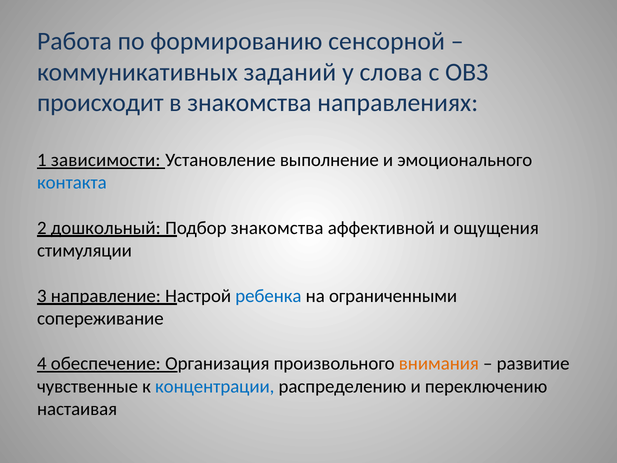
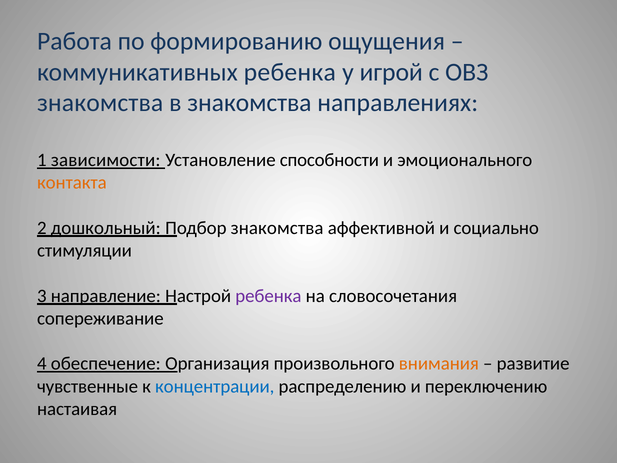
сенсорной: сенсорной -> ощущения (387, 41)
коммуникативных заданий: заданий -> ребенка (290, 72)
слова: слова -> игрой (391, 72)
происходит: происходит -> знакомства (100, 103)
выполнение: выполнение -> способности (329, 160)
контакта colour: blue -> orange (72, 183)
ощущения: ощущения -> социально (496, 228)
ребенка colour: blue -> purple (268, 296)
ограниченными: ограниченными -> словосочетания (393, 296)
